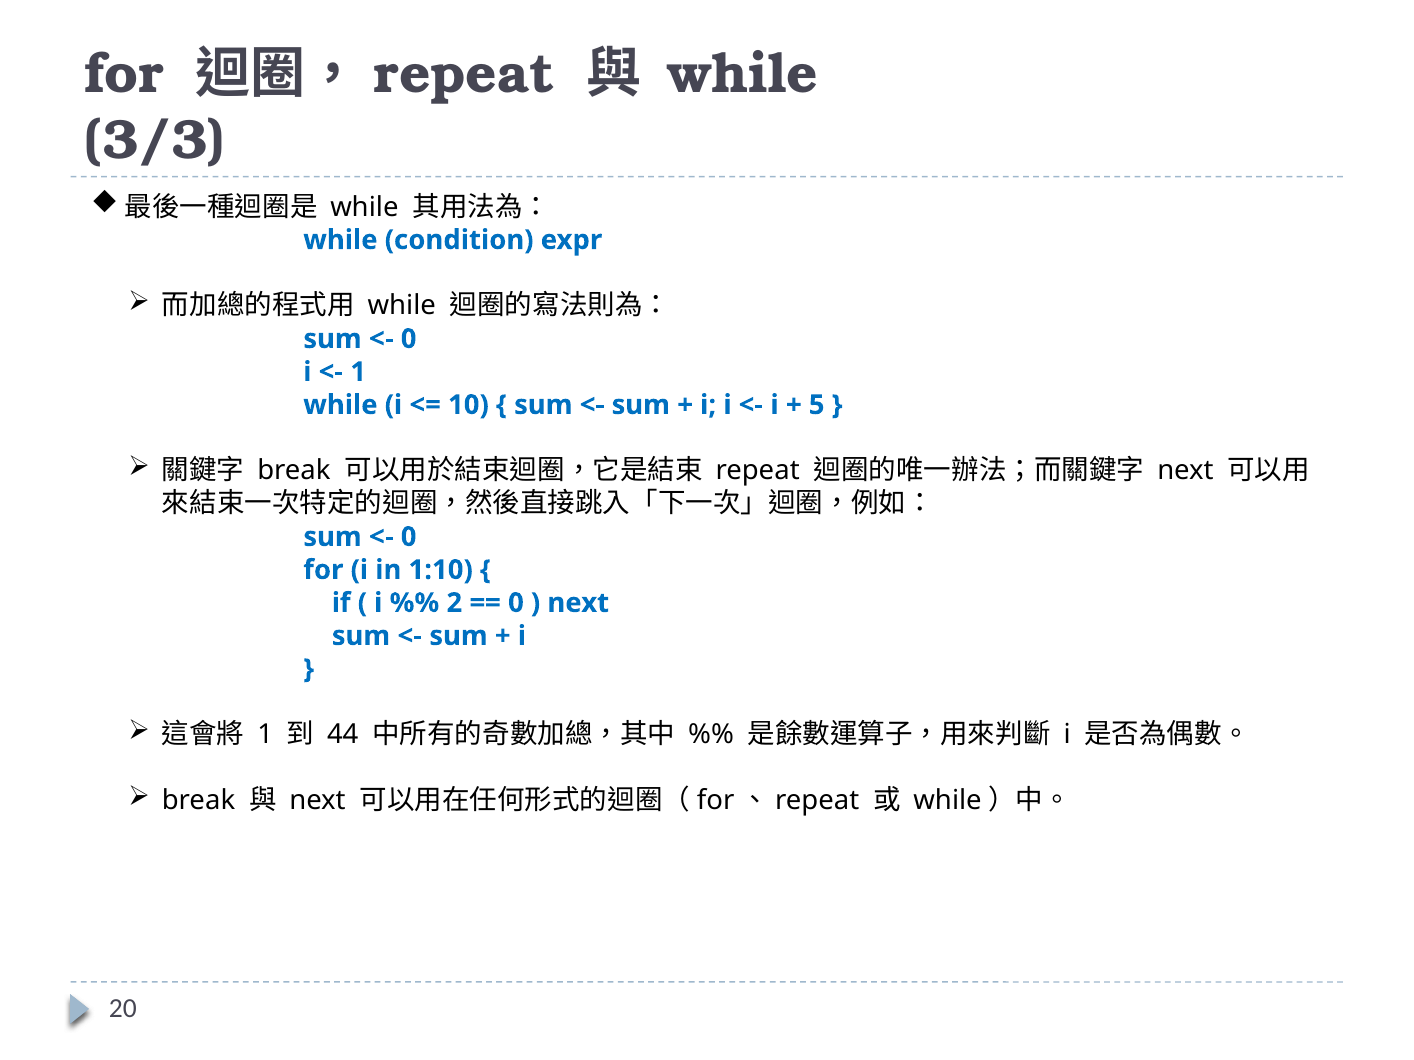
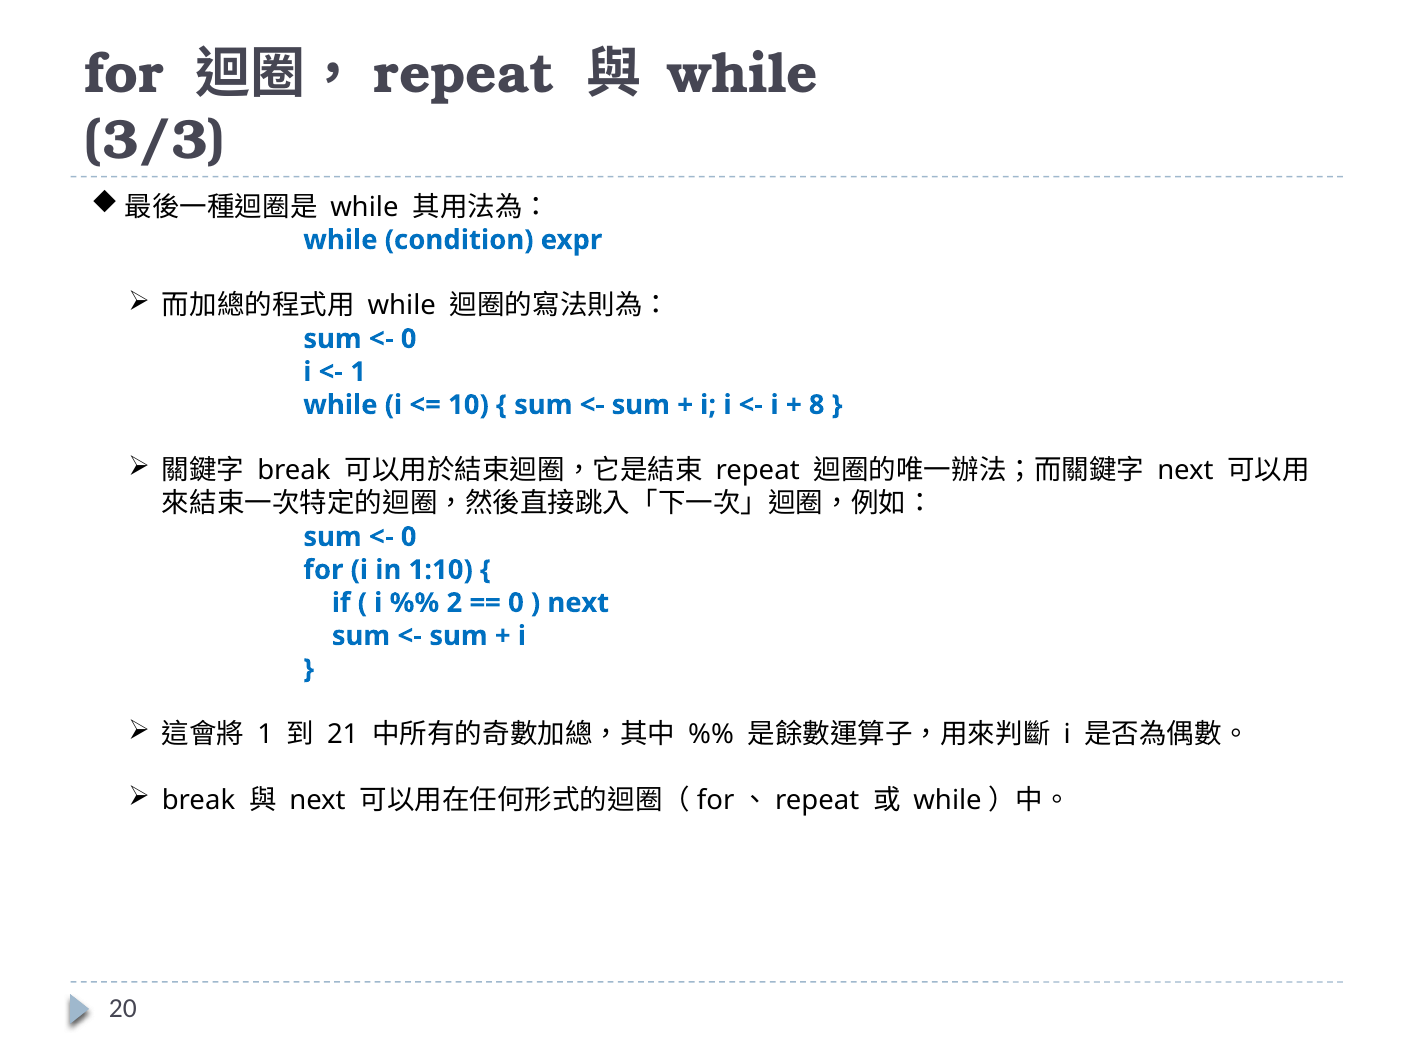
5: 5 -> 8 (817, 405)
44: 44 -> 21 (343, 735)
